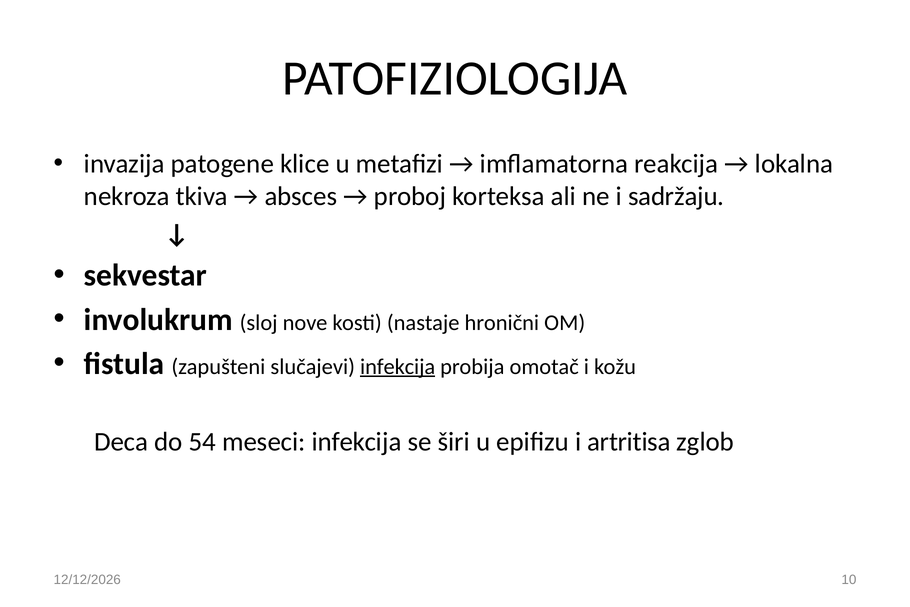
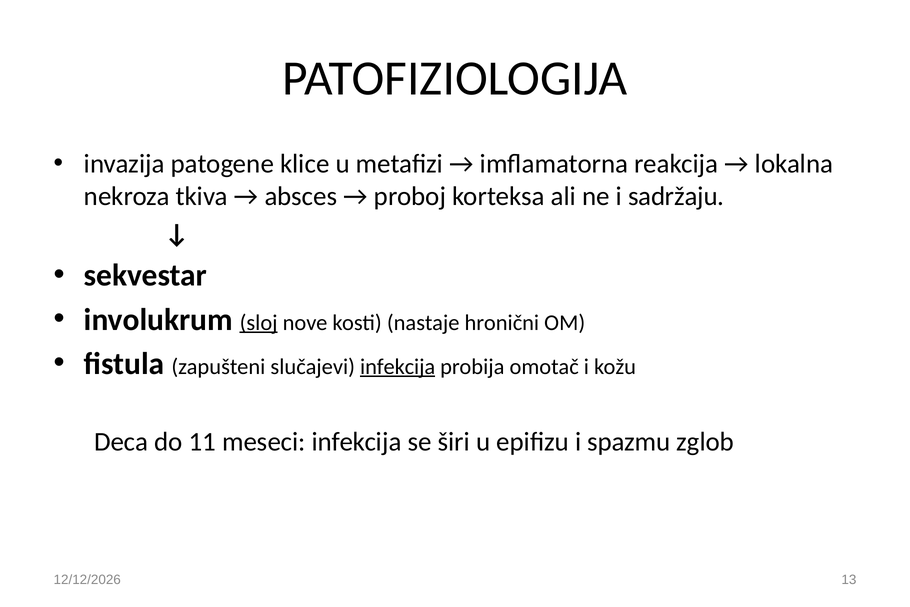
sloj underline: none -> present (259, 322)
54: 54 -> 11 (202, 441)
artritisa: artritisa -> spazmu (629, 441)
10: 10 -> 13 (849, 579)
